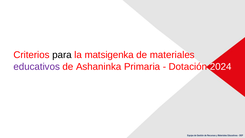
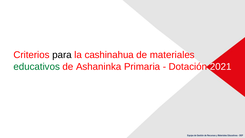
matsigenka: matsigenka -> cashinahua (109, 55)
educativos colour: purple -> green (37, 67)
2024: 2024 -> 2021 (221, 67)
